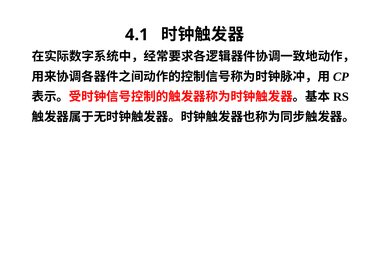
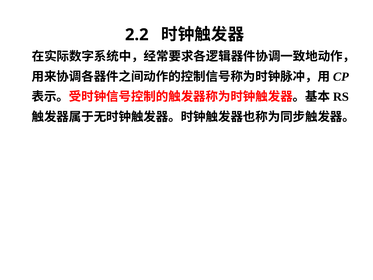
4.1: 4.1 -> 2.2 (137, 35)
